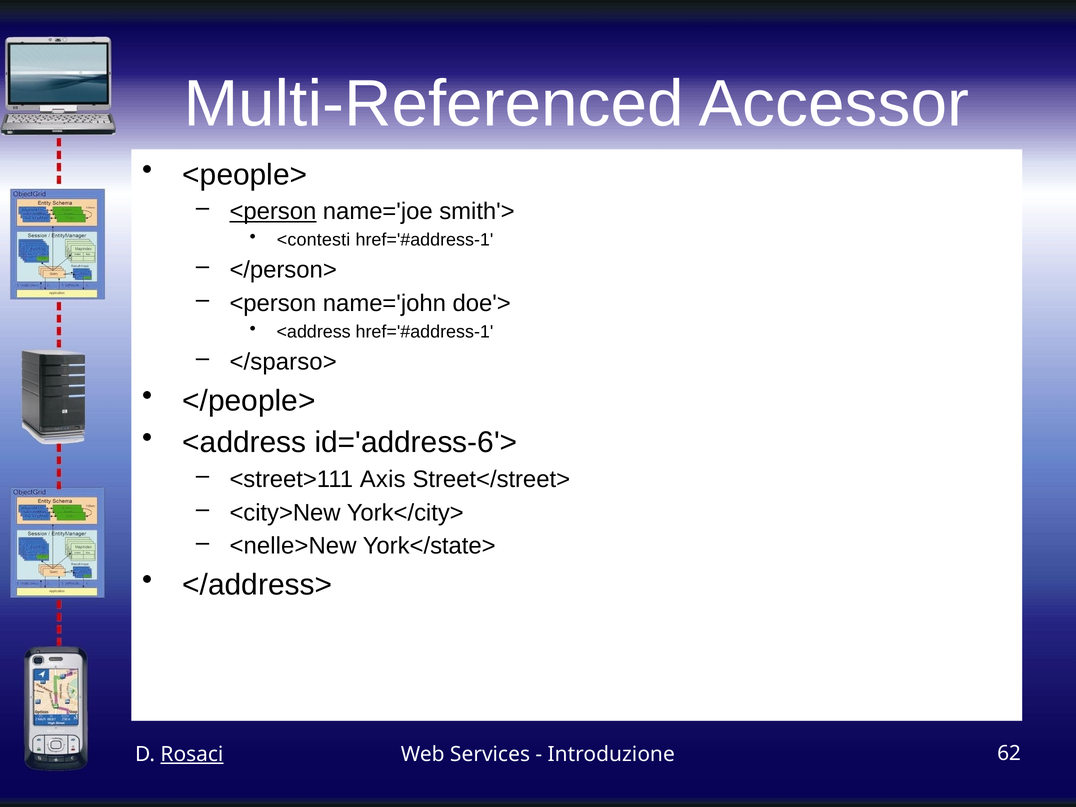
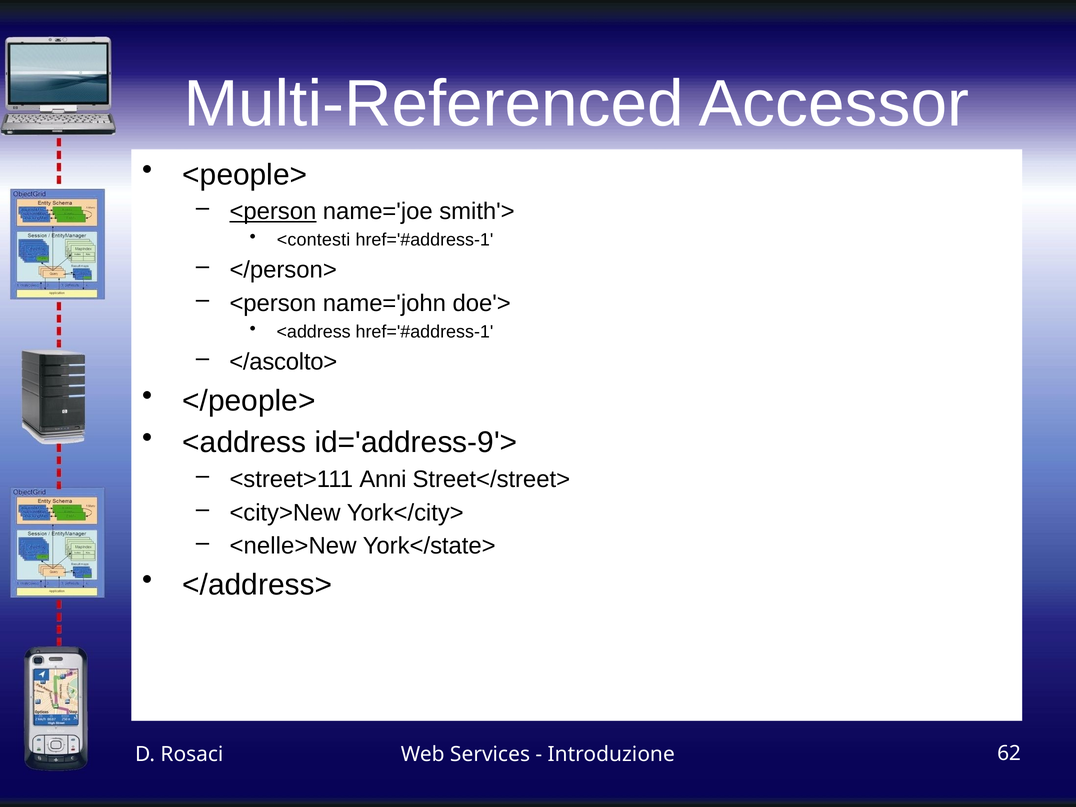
</sparso>: </sparso> -> </ascolto> (283, 362)
id='address-6'>: id='address-6'> -> id='address-9'> (416, 443)
Axis: Axis -> Anni (383, 479)
Rosaci underline: present -> none (192, 754)
